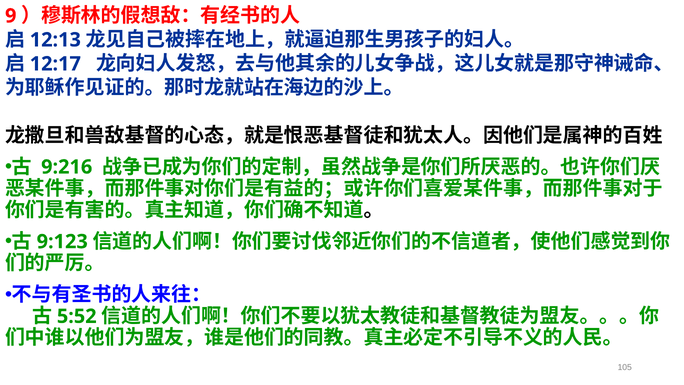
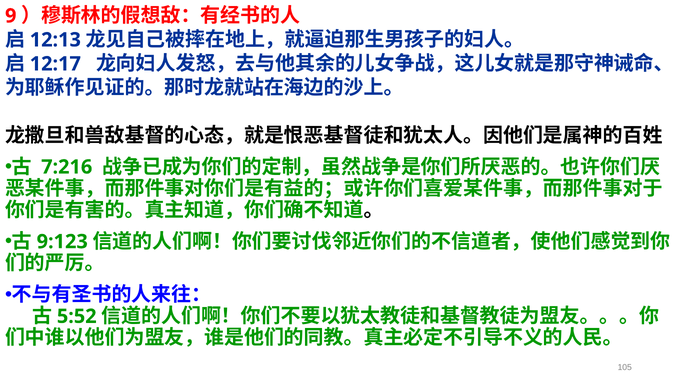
9:216: 9:216 -> 7:216 (67, 167)
